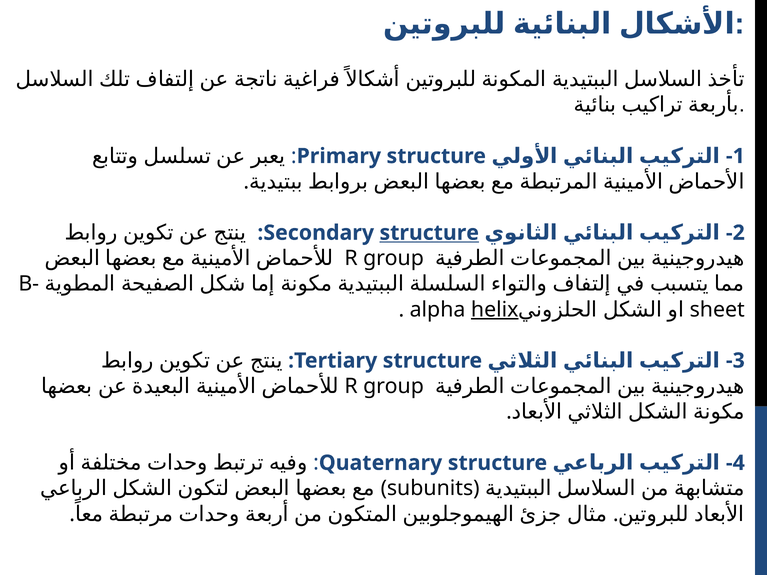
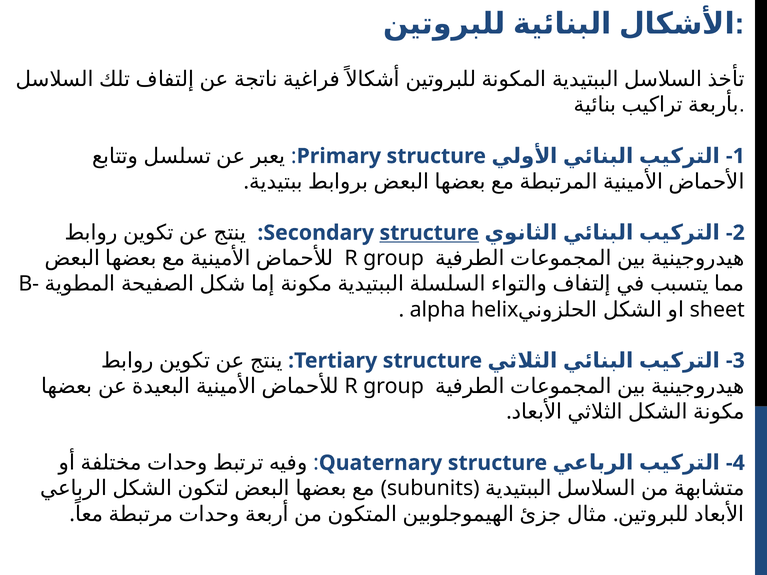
helix underline: present -> none (495, 310)
